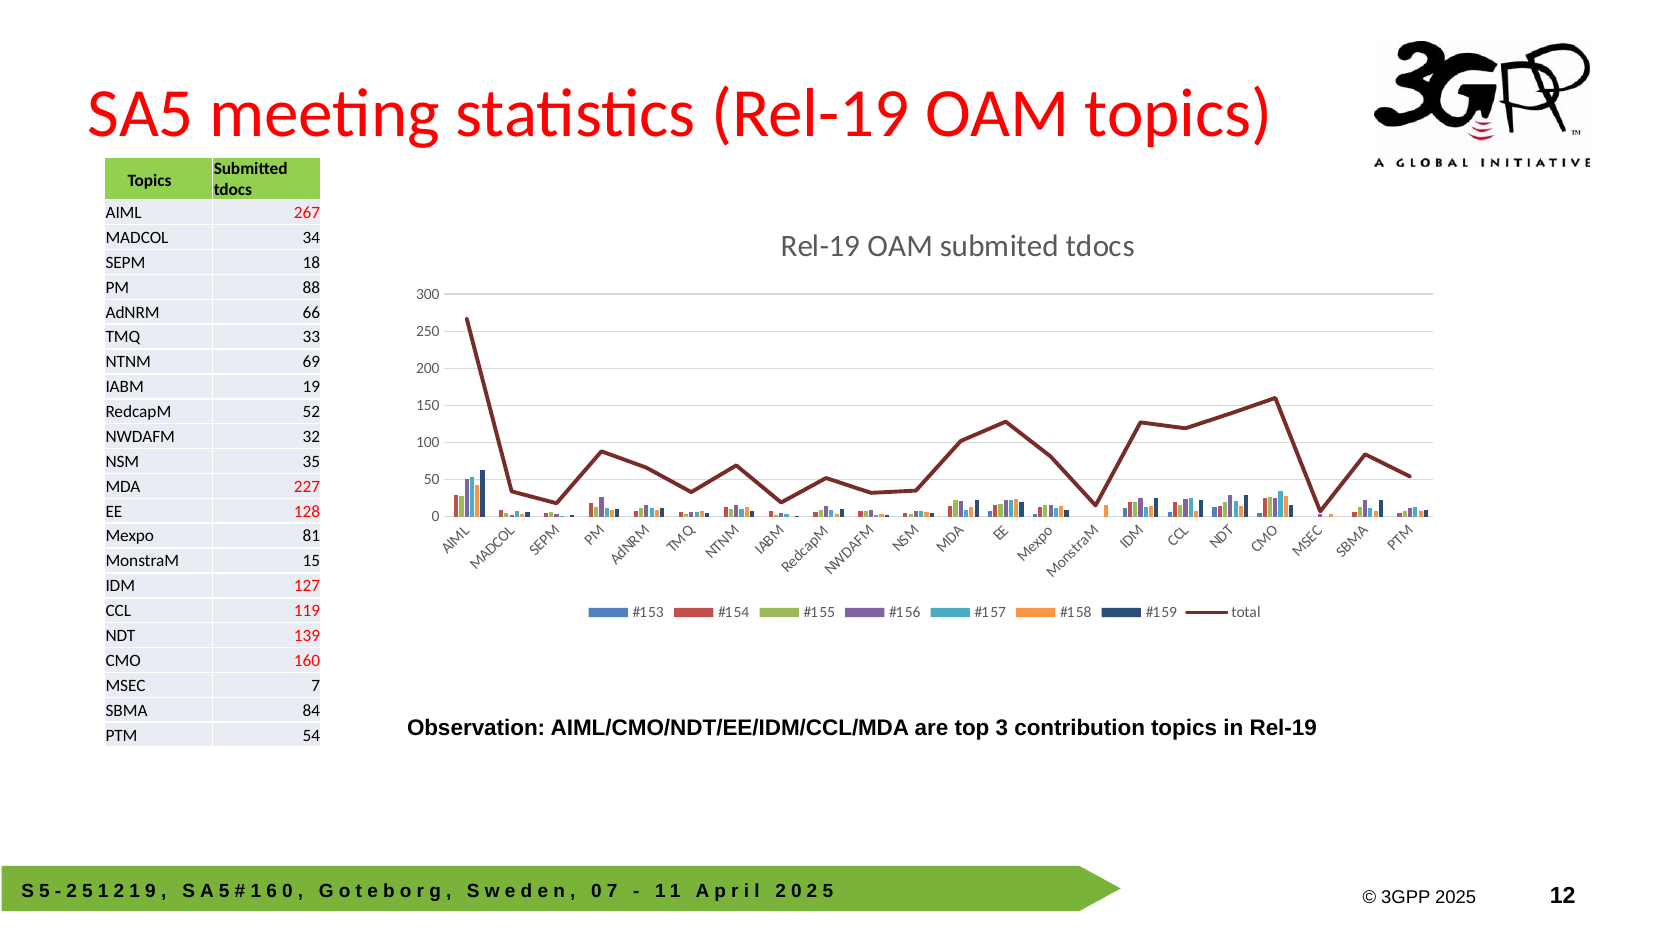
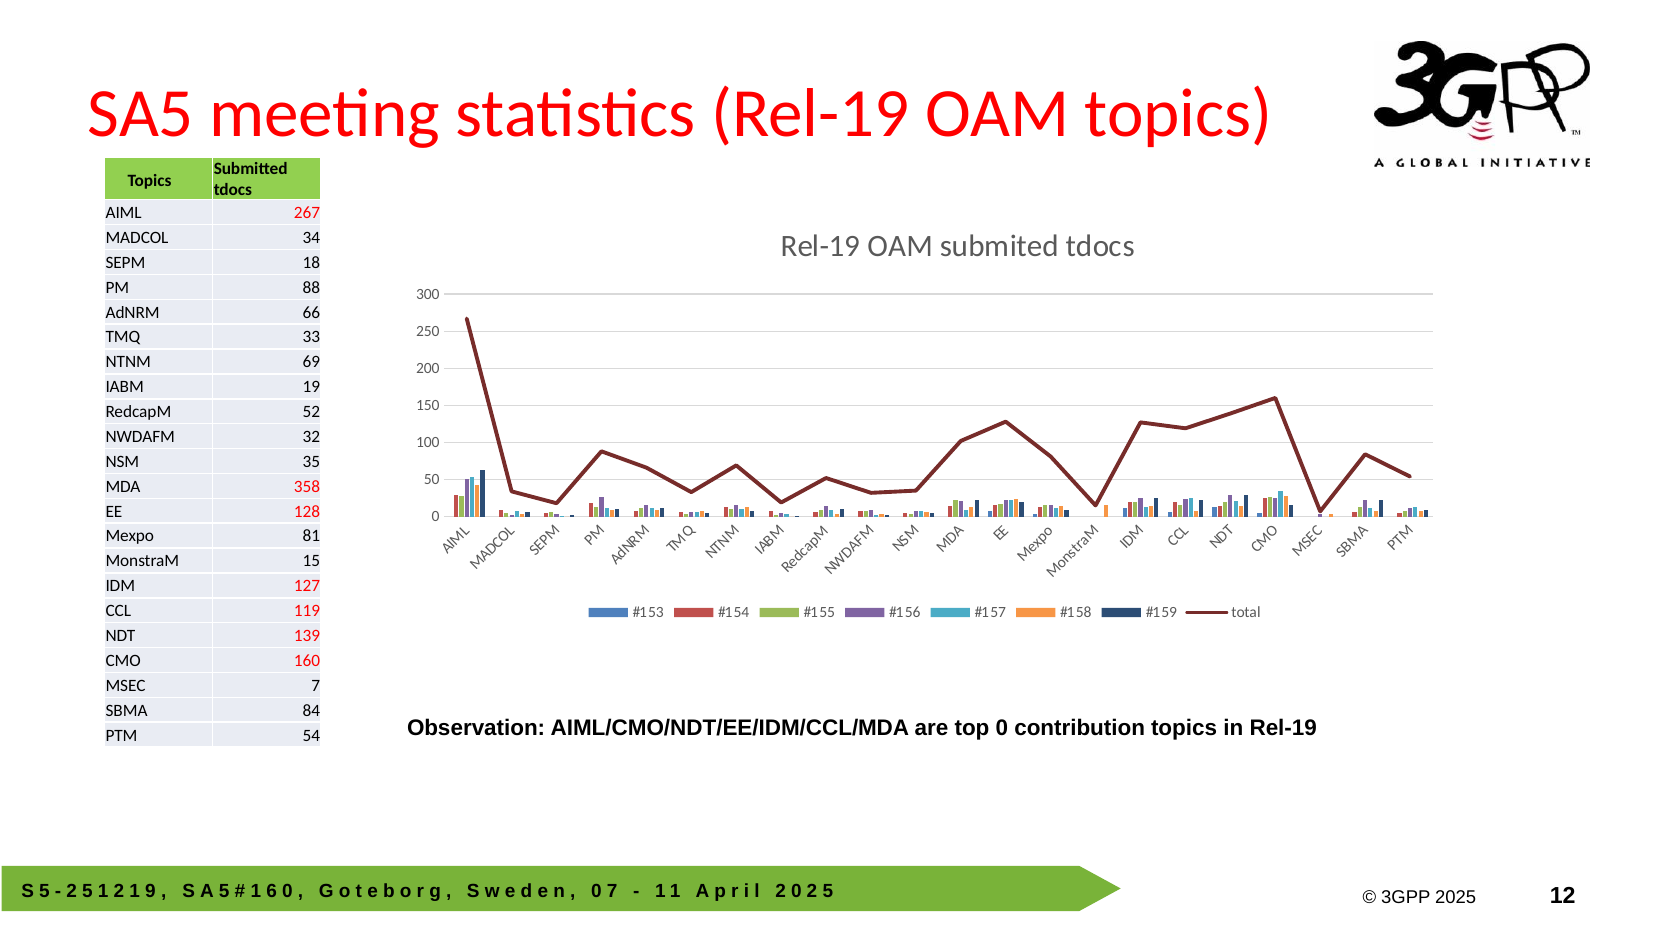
227: 227 -> 358 (307, 487)
top 3: 3 -> 0 (1002, 728)
